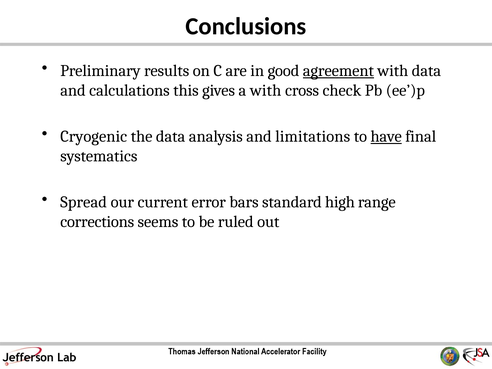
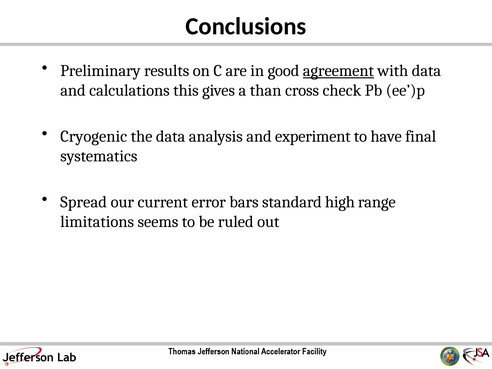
a with: with -> than (266, 91)
limitations: limitations -> experiment (313, 136)
have underline: present -> none (386, 136)
corrections: corrections -> limitations (97, 222)
